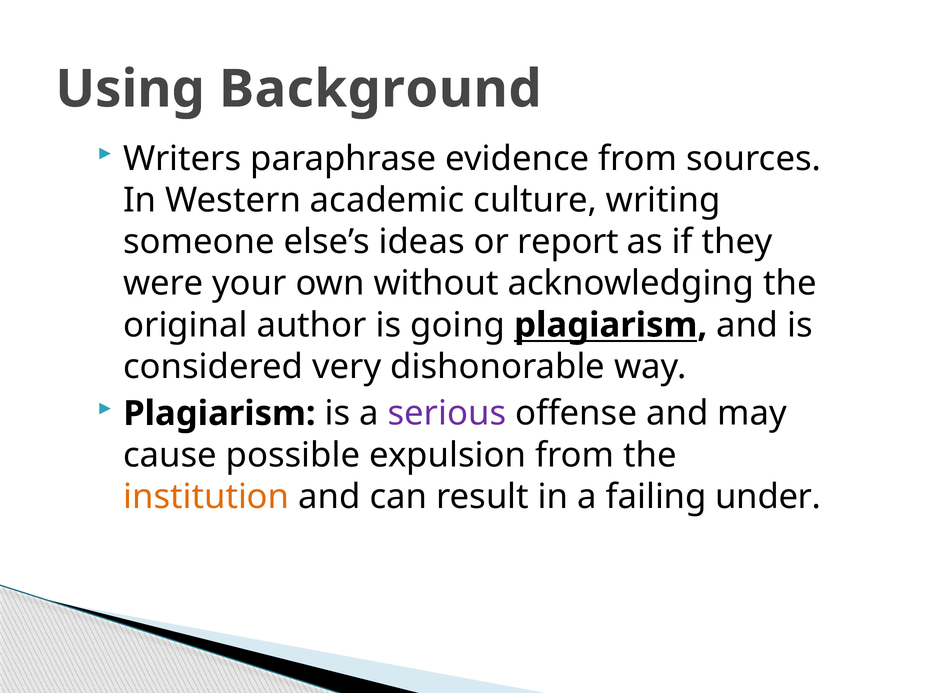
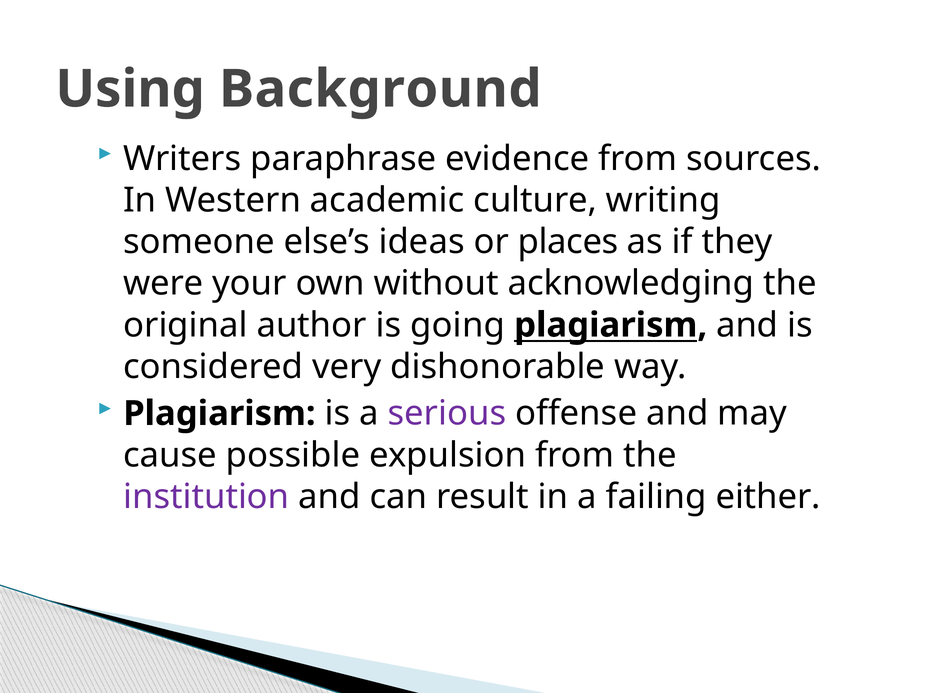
report: report -> places (568, 242)
institution colour: orange -> purple (206, 497)
under: under -> either (768, 497)
